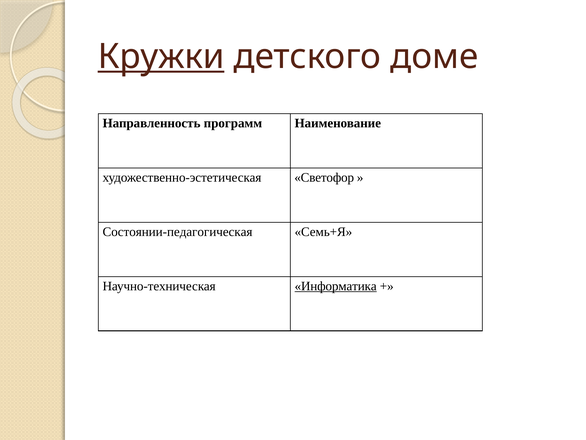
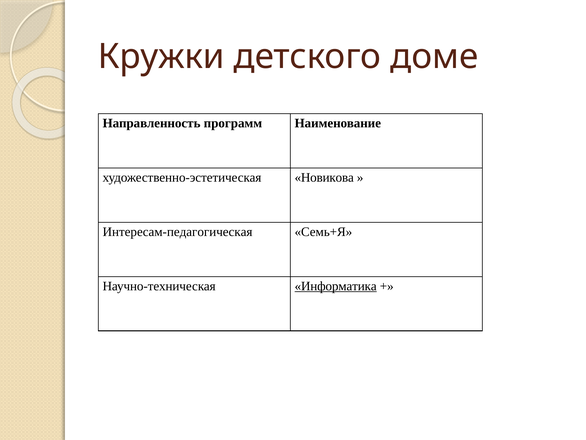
Кружки underline: present -> none (161, 57)
Светофор: Светофор -> Новикова (324, 177)
Состоянии-педагогическая: Состоянии-педагогическая -> Интересам-педагогическая (178, 232)
